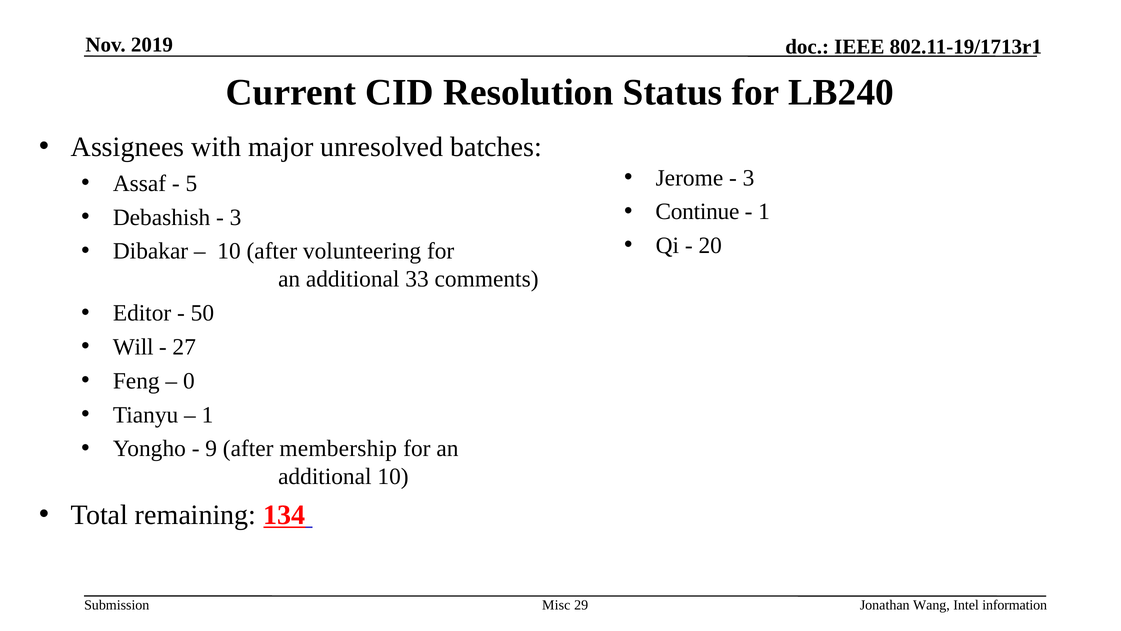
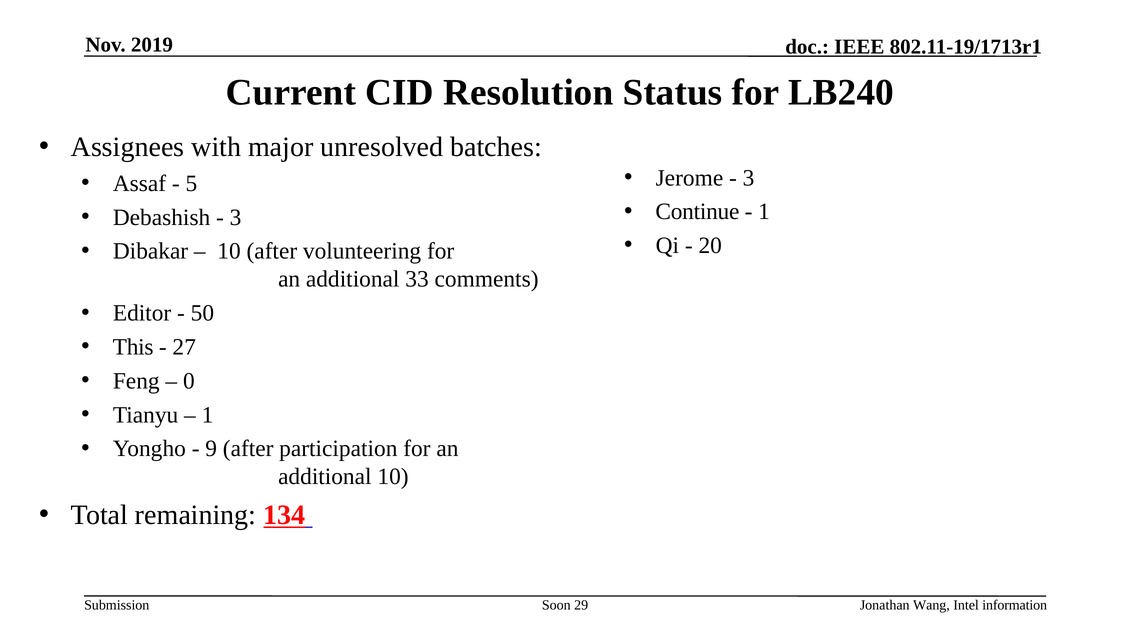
Will: Will -> This (133, 347)
membership: membership -> participation (338, 448)
Misc: Misc -> Soon (556, 605)
